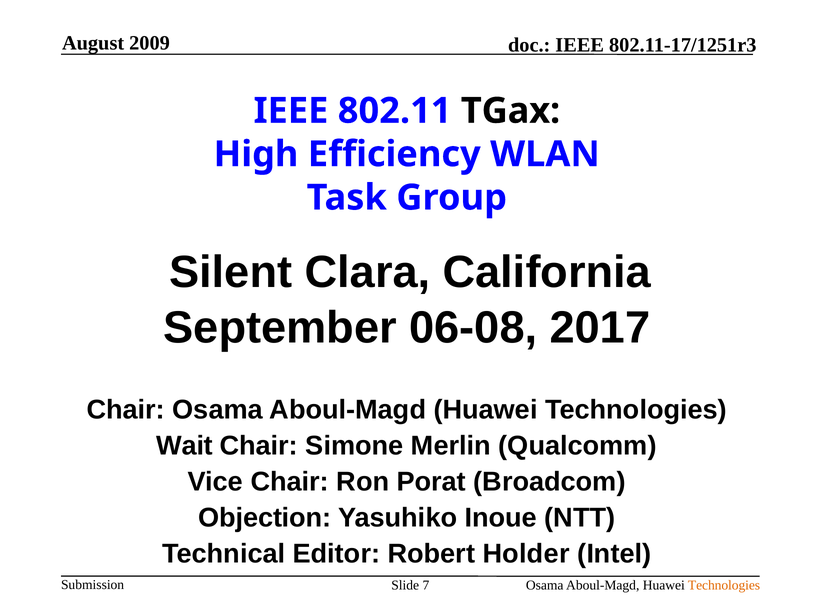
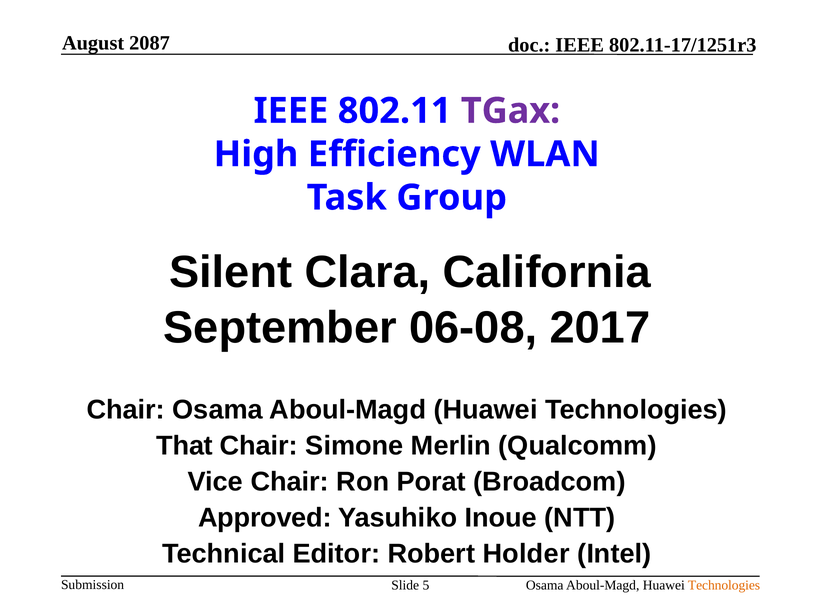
2009: 2009 -> 2087 (150, 43)
TGax colour: black -> purple (511, 111)
Wait: Wait -> That (185, 446)
Objection: Objection -> Approved (265, 518)
7: 7 -> 5 (426, 586)
